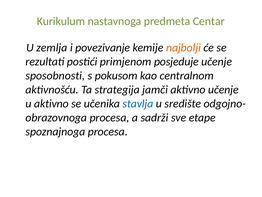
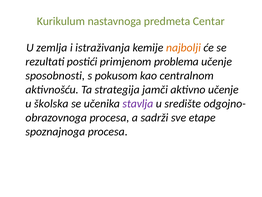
povezivanje: povezivanje -> istraživanja (103, 48)
posjeduje: posjeduje -> problema (176, 62)
u aktivno: aktivno -> školska (51, 103)
stavlja colour: blue -> purple (138, 103)
